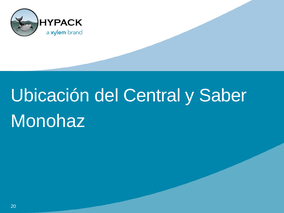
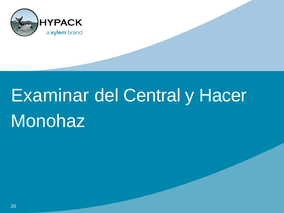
Ubicación: Ubicación -> Examinar (50, 96)
Saber: Saber -> Hacer (223, 96)
